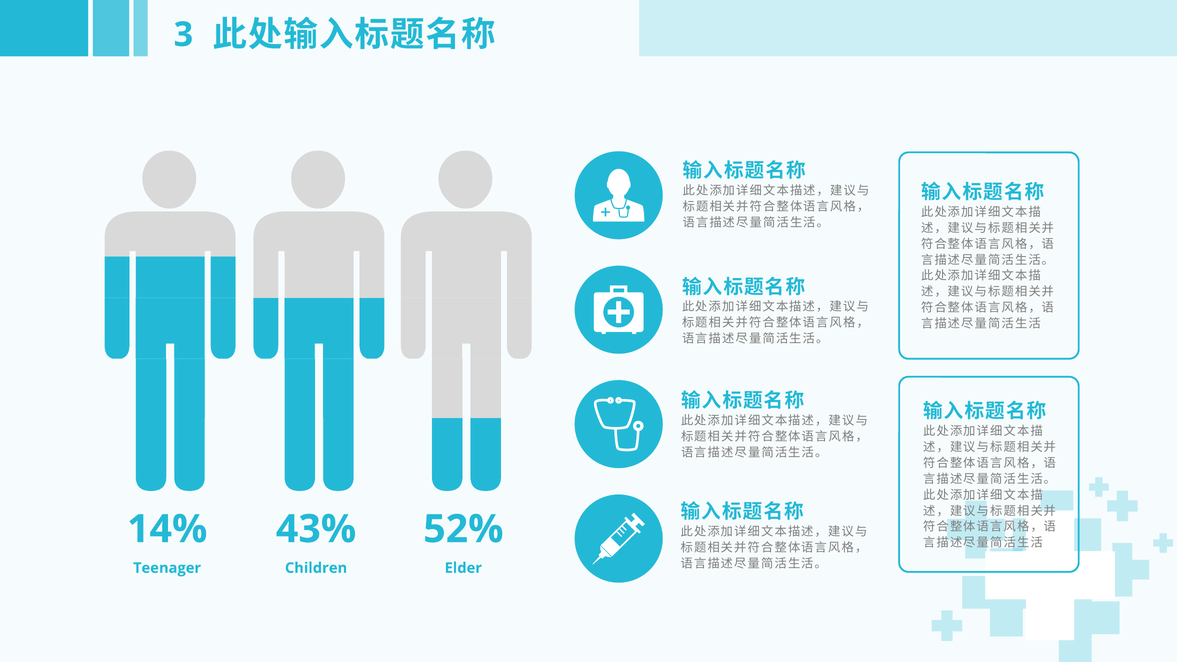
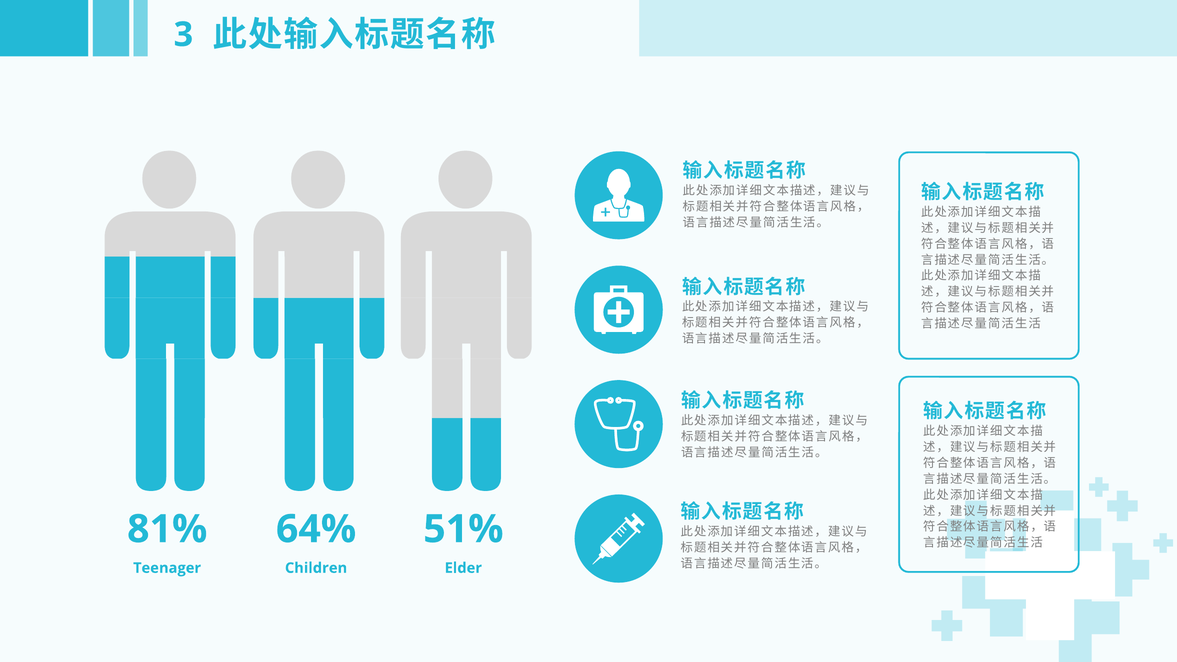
14%: 14% -> 81% (167, 529)
43%: 43% -> 64% (316, 529)
52%: 52% -> 51% (463, 529)
